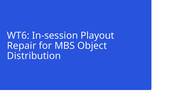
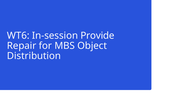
Playout: Playout -> Provide (97, 35)
